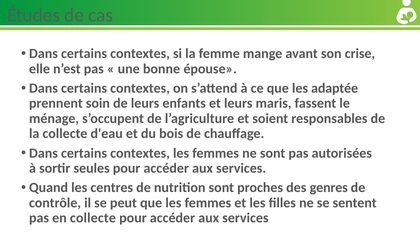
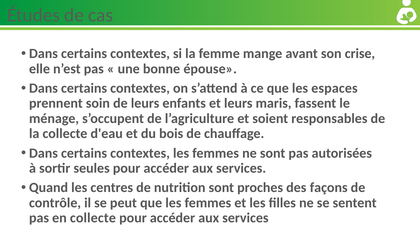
adaptée: adaptée -> espaces (334, 88)
genres: genres -> façons (329, 188)
